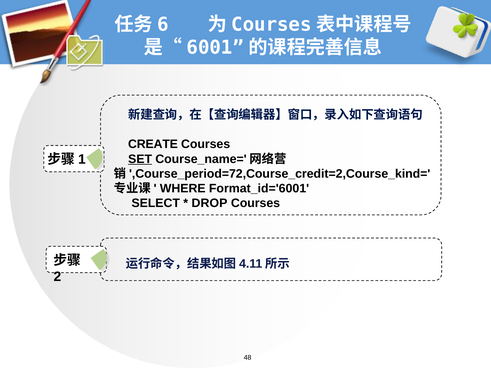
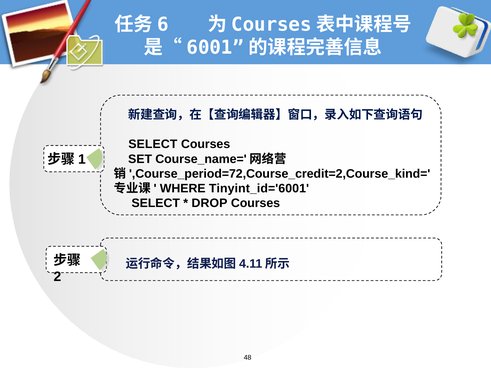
CREATE: CREATE -> SELECT (153, 144)
SET underline: present -> none (140, 159)
Format_id='6001: Format_id='6001 -> Tinyint_id='6001 (259, 189)
